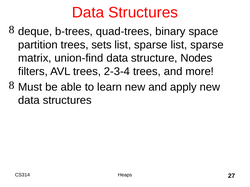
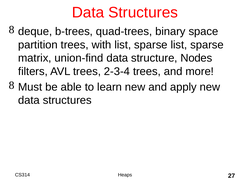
sets: sets -> with (101, 45)
